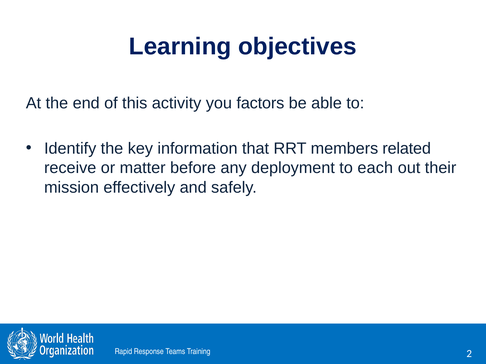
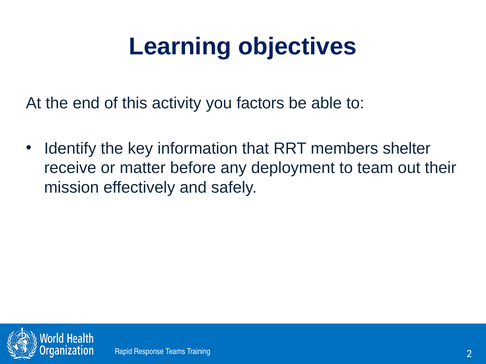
related: related -> shelter (407, 149)
each: each -> team (375, 168)
